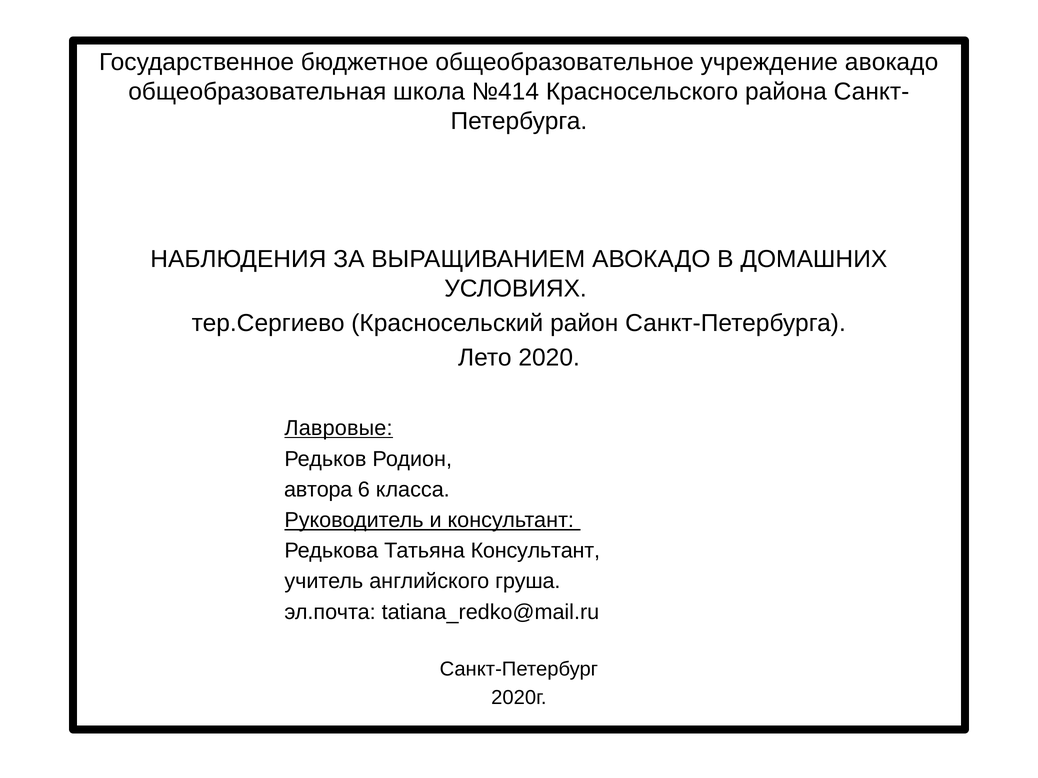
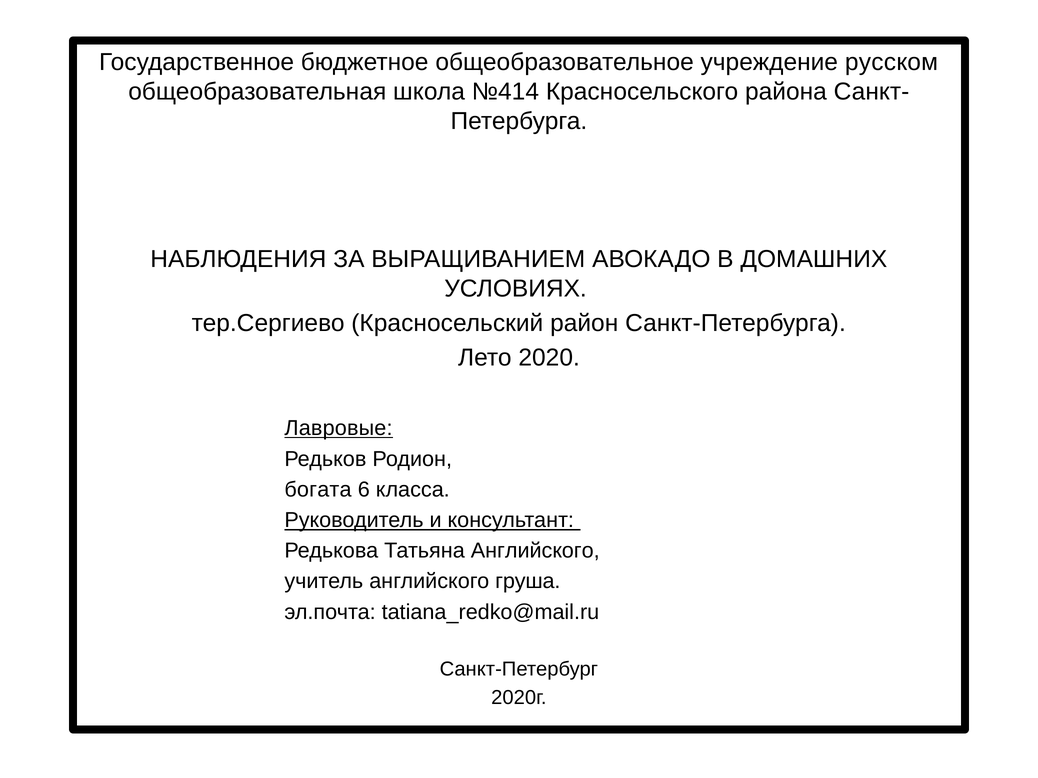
учреждение авокадо: авокадо -> русском (892, 62)
автора: автора -> богата (318, 490)
Татьяна Консультант: Консультант -> Английского (535, 551)
